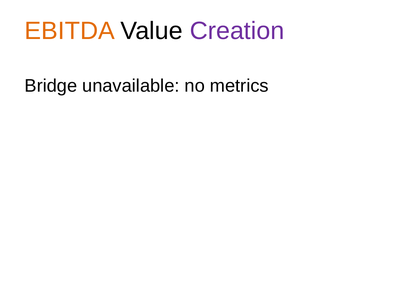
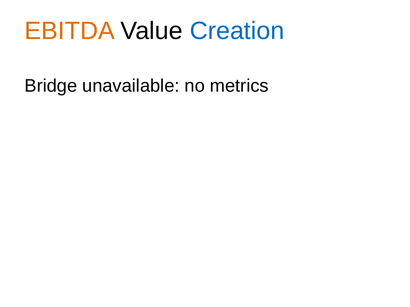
Creation colour: purple -> blue (237, 31)
